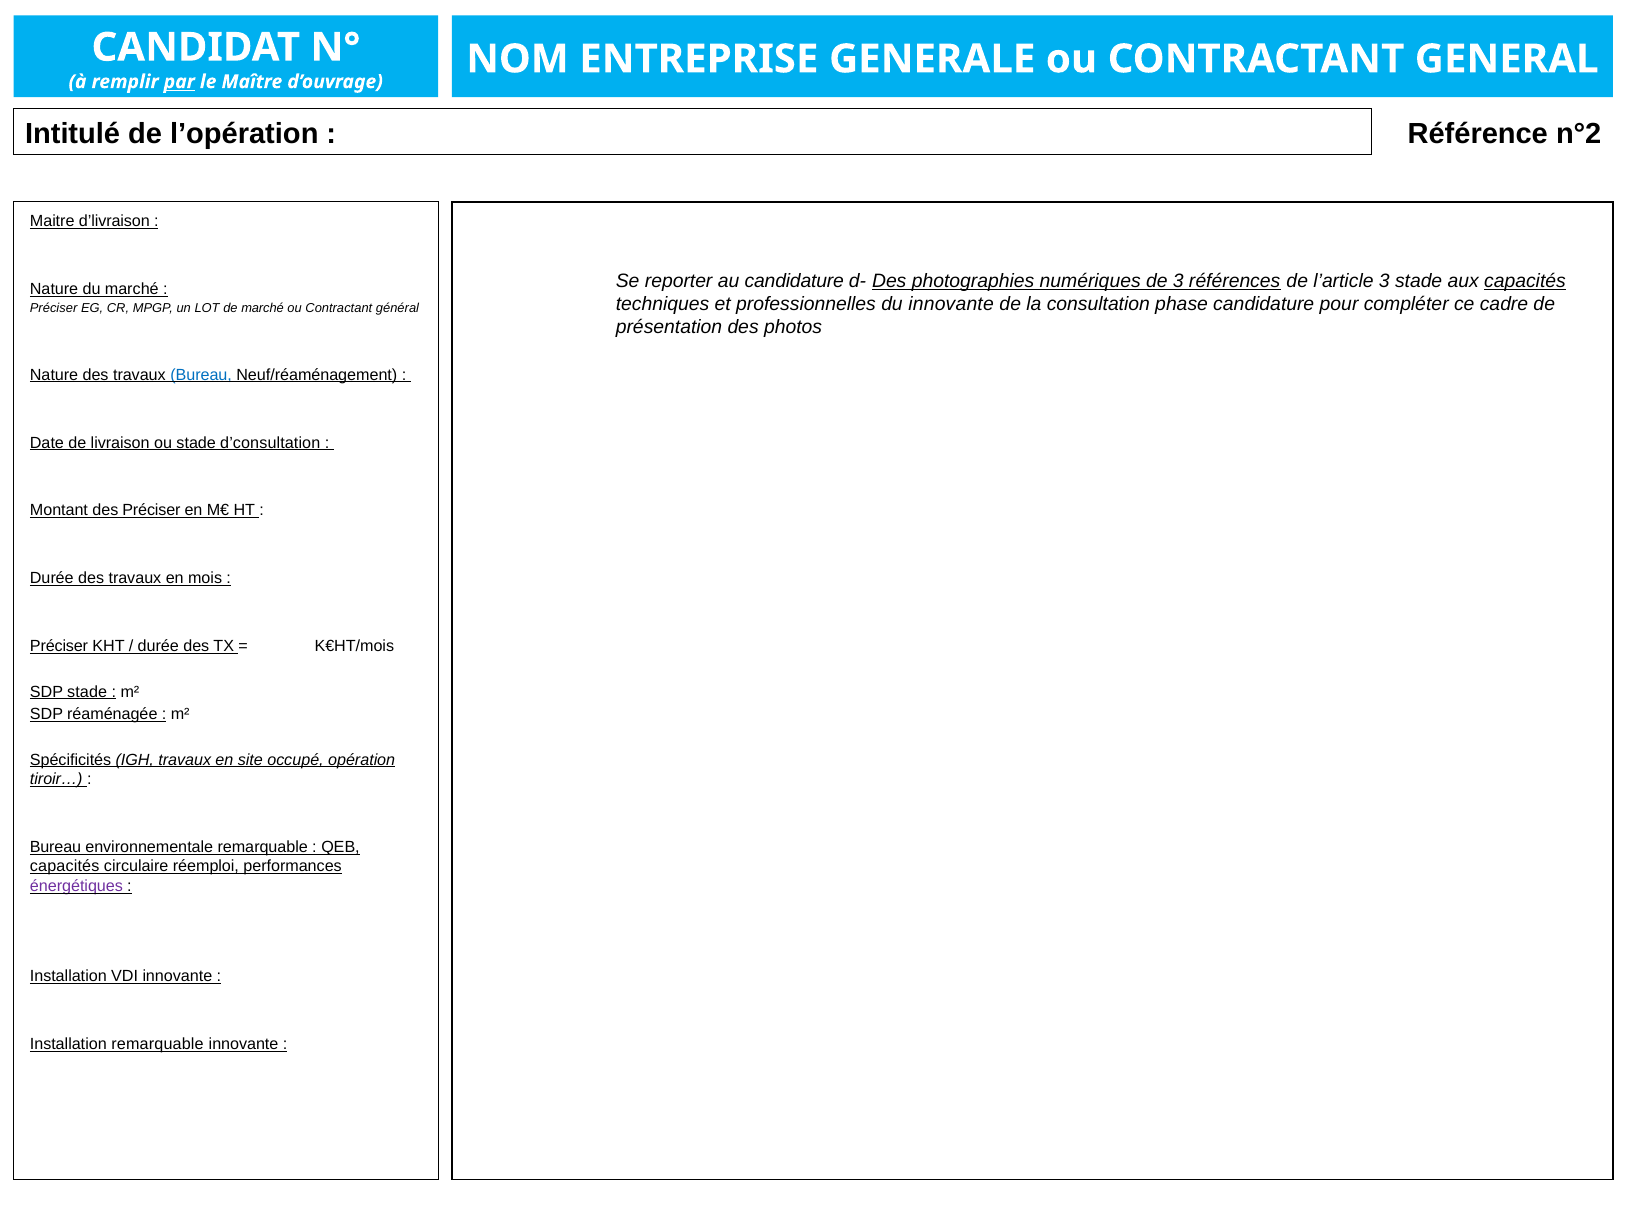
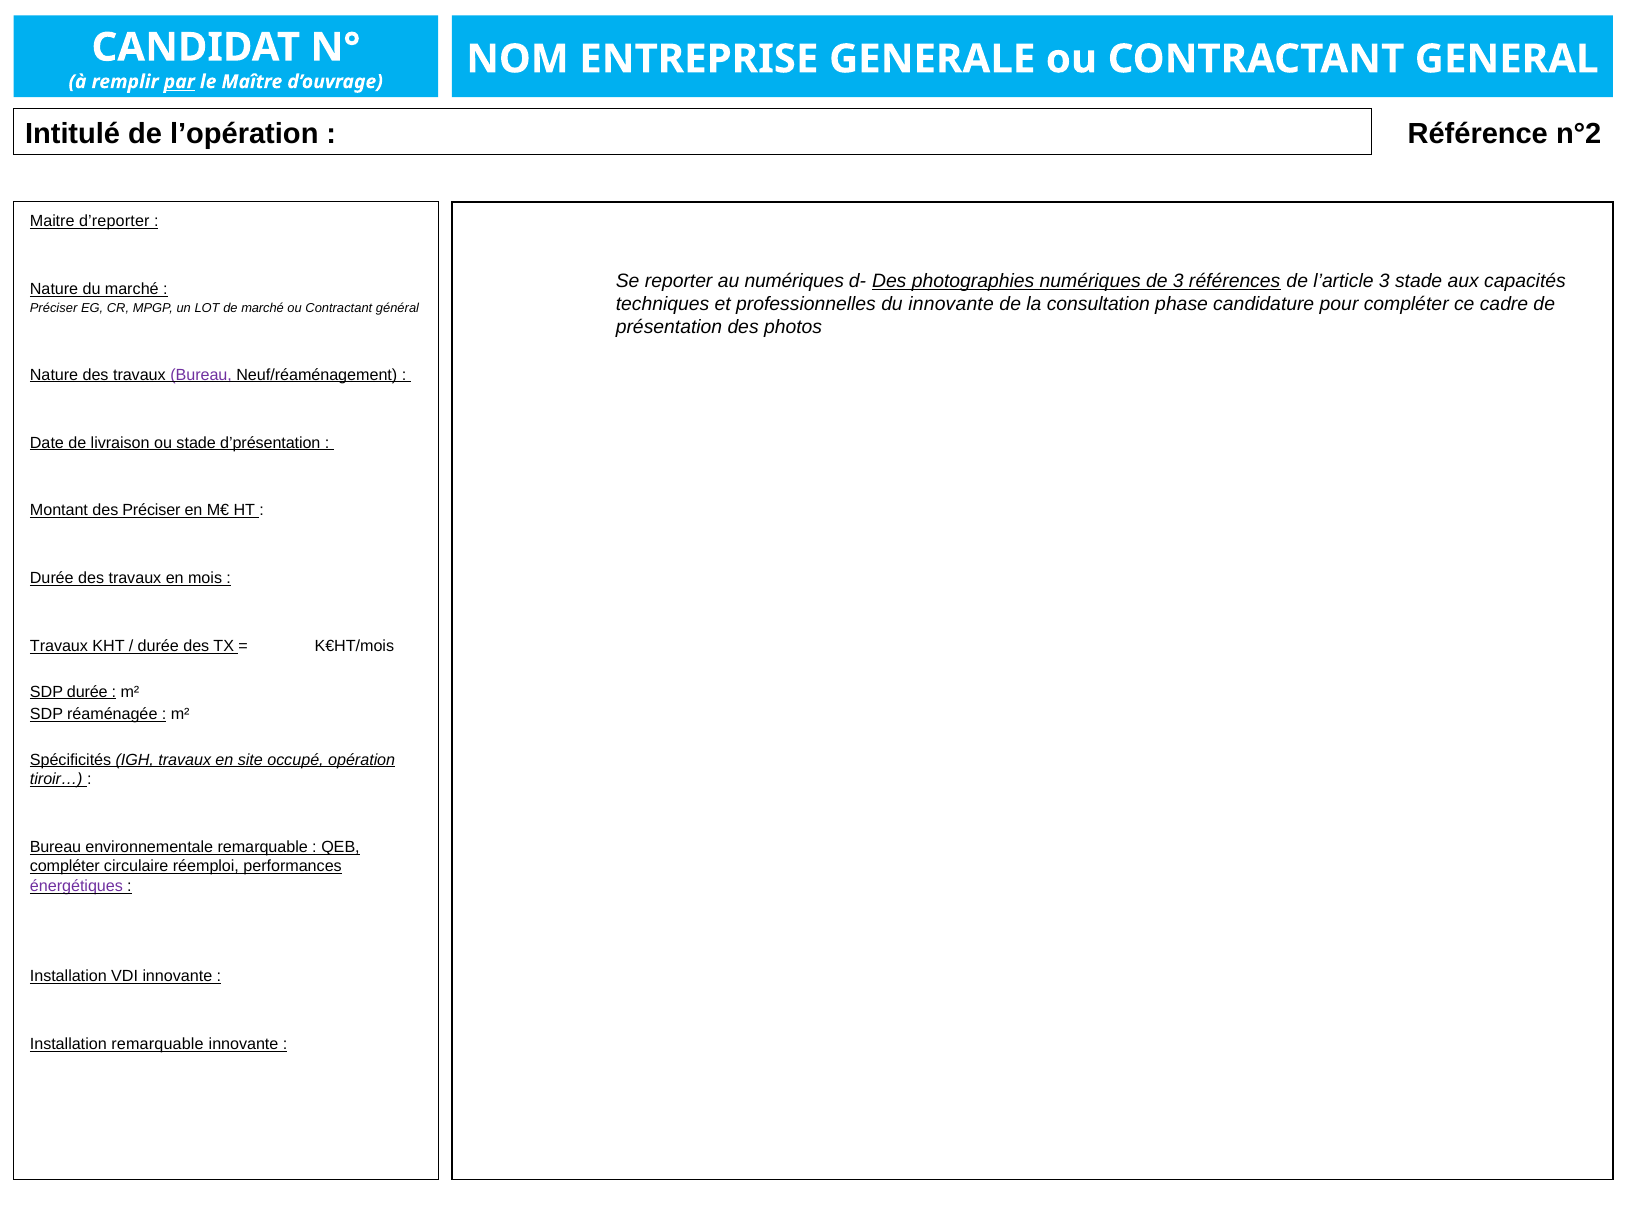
d’livraison: d’livraison -> d’reporter (114, 221)
au candidature: candidature -> numériques (794, 281)
capacités underline: present -> none (1525, 281)
Bureau colour: blue -> purple (201, 375)
d’consultation: d’consultation -> d’présentation (270, 443)
Préciser: Préciser -> Travaux (59, 647)
SDP stade: stade -> durée (87, 692)
capacités: capacités -> compléter (65, 867)
